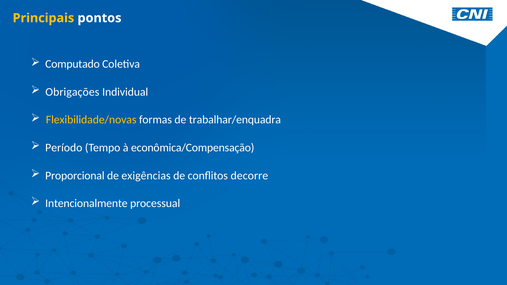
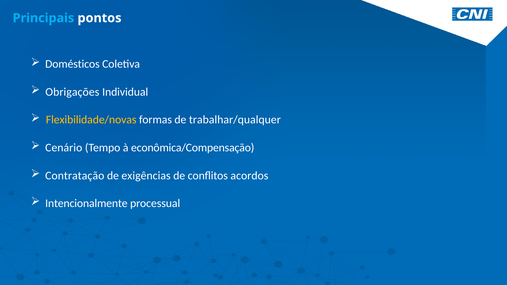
Principais colour: yellow -> light blue (43, 18)
Computado: Computado -> Domésticos (72, 64)
trabalhar/enquadra: trabalhar/enquadra -> trabalhar/qualquer (235, 120)
Período: Período -> Cenário (64, 148)
Proporcional: Proporcional -> Contratação (75, 176)
decorre: decorre -> acordos (249, 176)
